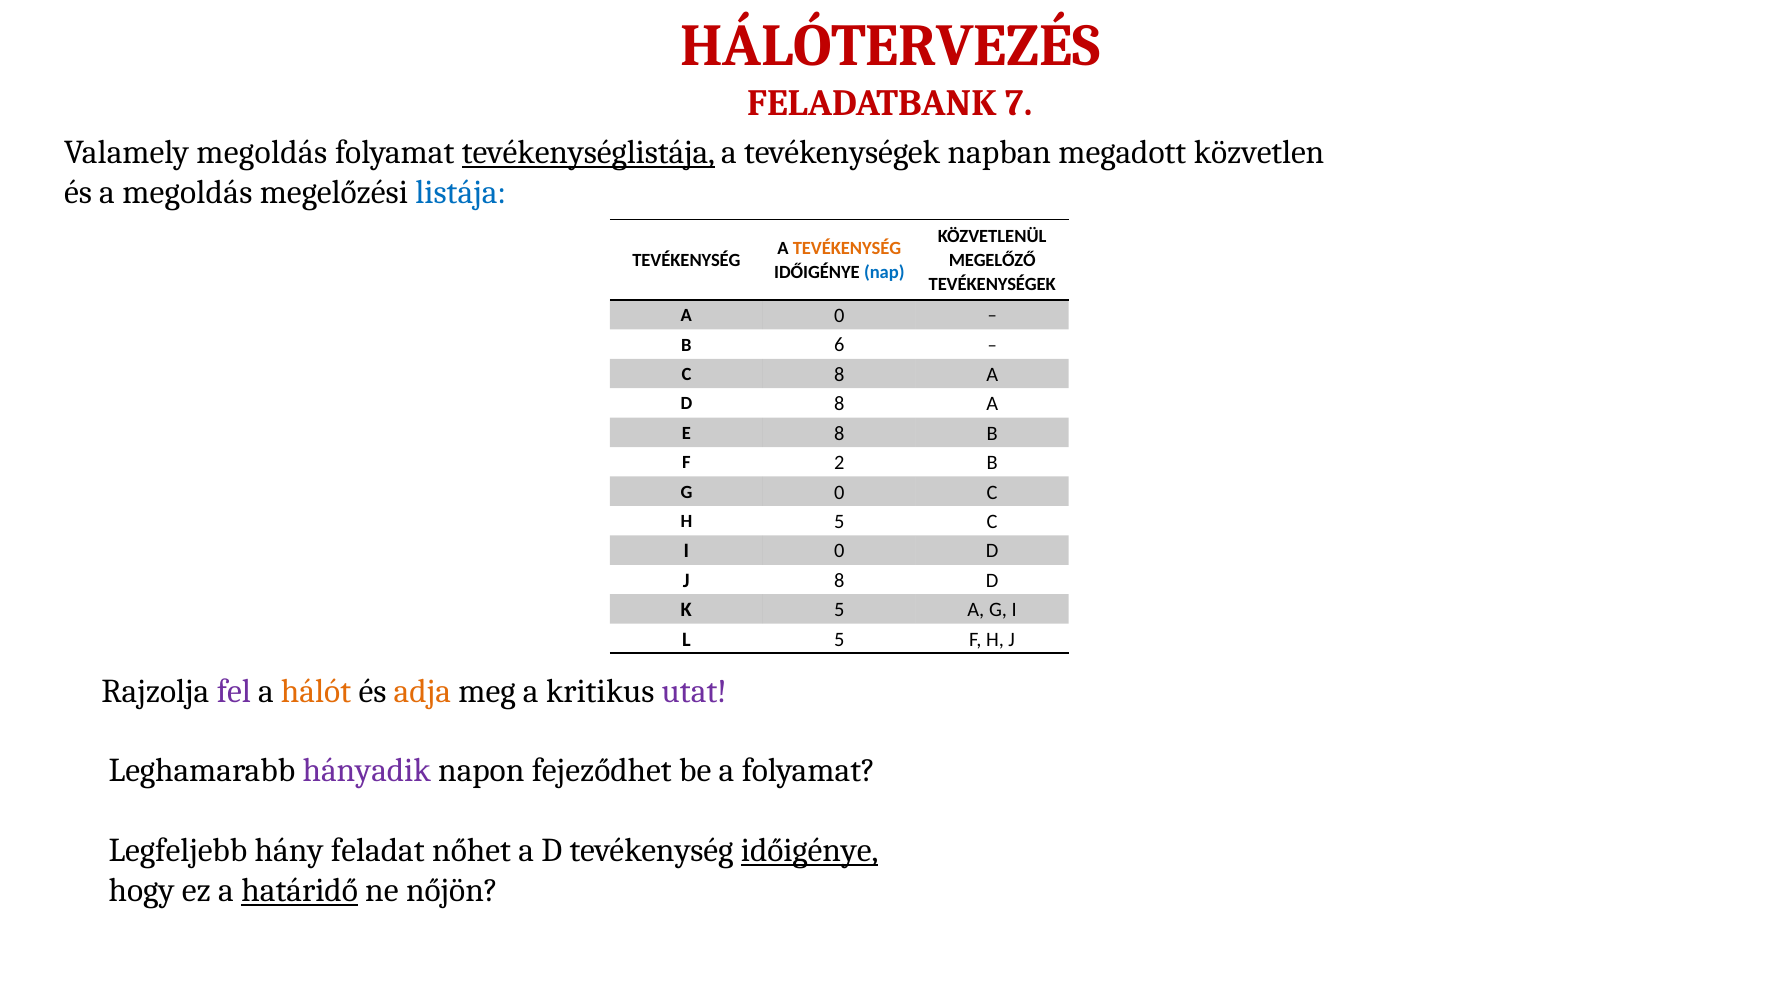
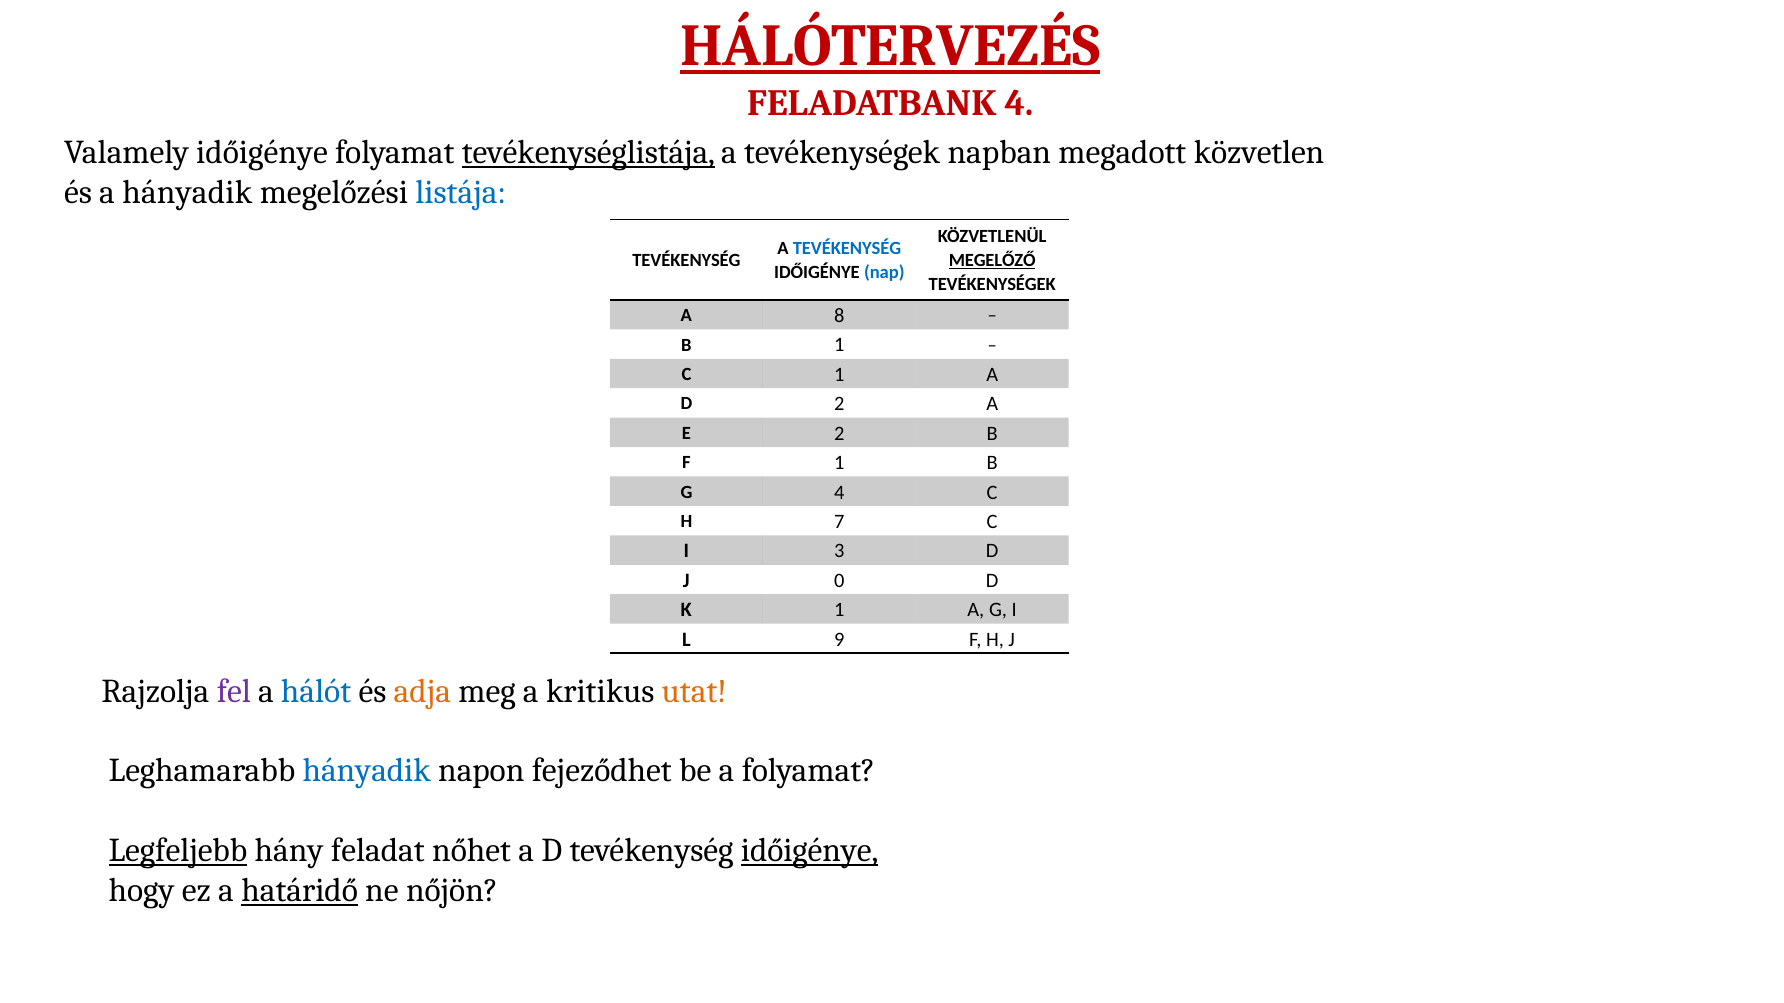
HÁLÓTERVEZÉS underline: none -> present (890, 46)
FELADATBANK 7: 7 -> 4 (1019, 103)
Valamely megoldás: megoldás -> időigénye (262, 153)
a megoldás: megoldás -> hányadik (187, 193)
TEVÉKENYSÉG colour: orange -> blue (847, 249)
MEGELŐZŐ underline: none -> present (992, 261)
A 0: 0 -> 8 (839, 316)
B 6: 6 -> 1 (839, 345)
C 8: 8 -> 1 (839, 375)
D 8: 8 -> 2 (839, 404)
E 8: 8 -> 2 (839, 434)
F 2: 2 -> 1 (839, 463)
G 0: 0 -> 4 (839, 493)
H 5: 5 -> 7 (839, 522)
I 0: 0 -> 3 (839, 551)
J 8: 8 -> 0 (839, 581)
K 5: 5 -> 1 (839, 610)
L 5: 5 -> 9 (839, 640)
hálót colour: orange -> blue (316, 692)
utat colour: purple -> orange (694, 692)
hányadik colour: purple -> blue (367, 771)
Legfeljebb underline: none -> present (178, 851)
